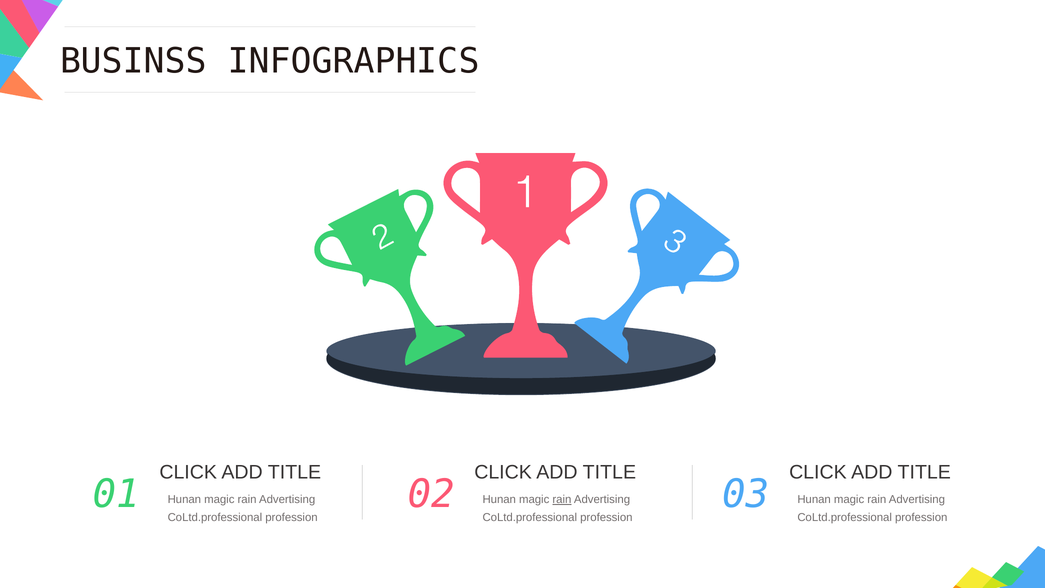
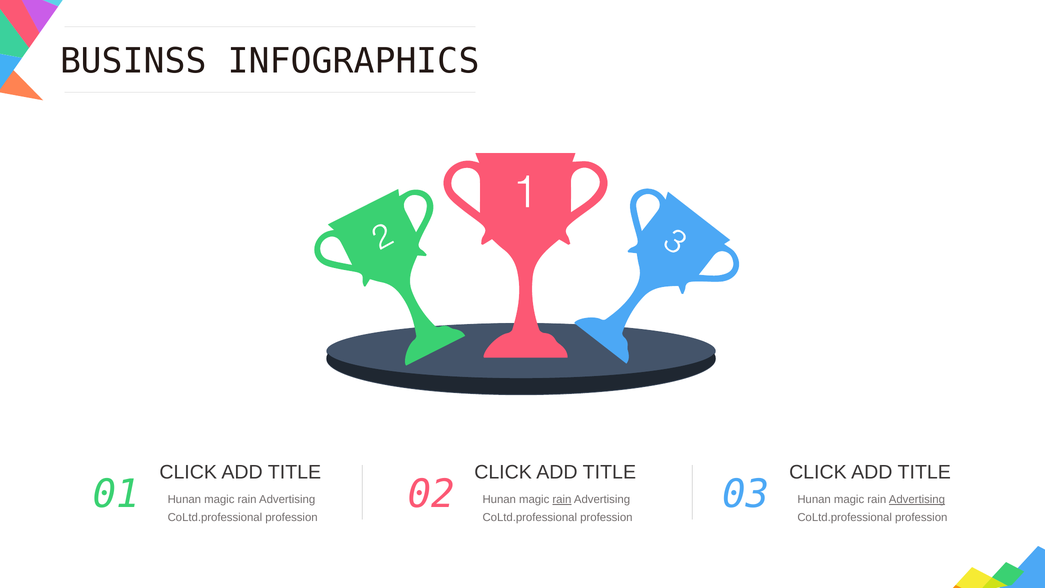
Advertising underline: none -> present (917, 499)
